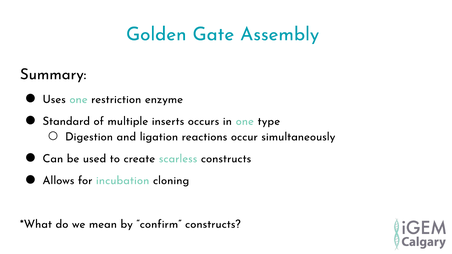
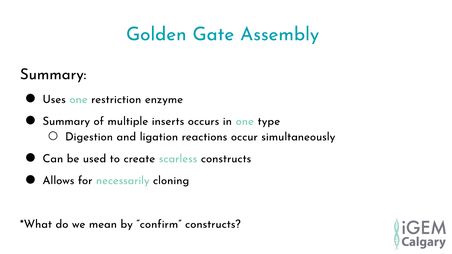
Standard: Standard -> Summary (66, 121)
incubation: incubation -> necessarily (123, 181)
